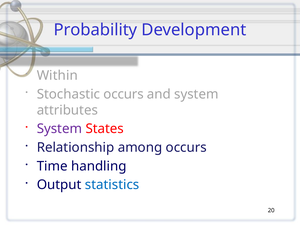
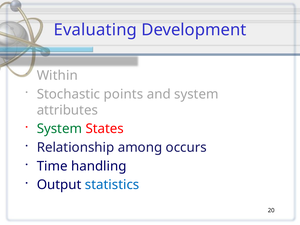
Probability: Probability -> Evaluating (95, 30)
Stochastic occurs: occurs -> points (123, 94)
System colour: purple -> green (59, 129)
